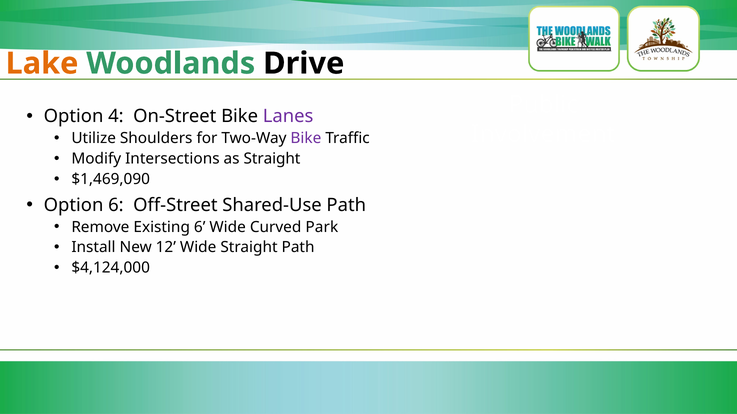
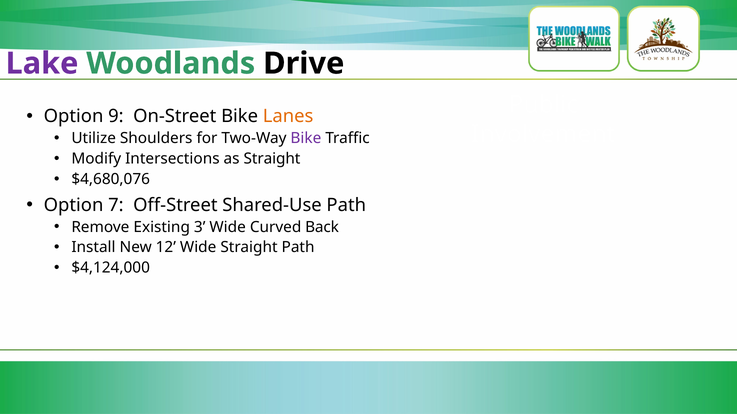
Lake colour: orange -> purple (42, 64)
4: 4 -> 9 (116, 116)
Lanes colour: purple -> orange (288, 116)
$1,469,090: $1,469,090 -> $4,680,076 (111, 179)
Option 6: 6 -> 7 (116, 205)
Existing 6: 6 -> 3 (200, 227)
Park: Park -> Back (322, 227)
